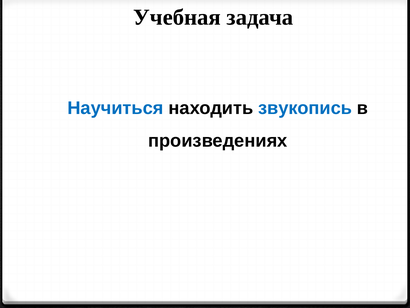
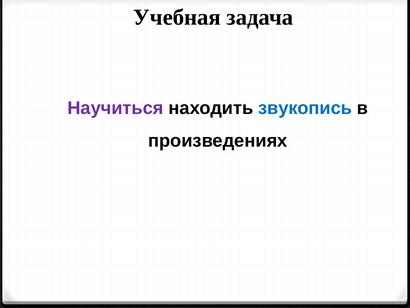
Научиться colour: blue -> purple (115, 108)
